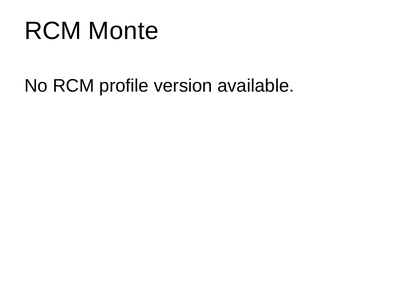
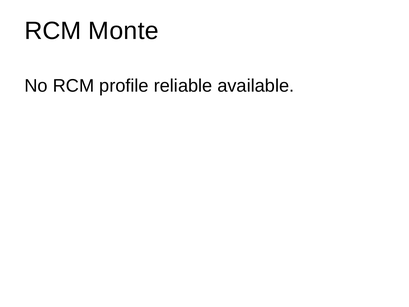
version: version -> reliable (183, 86)
